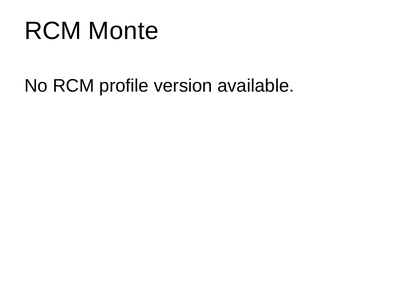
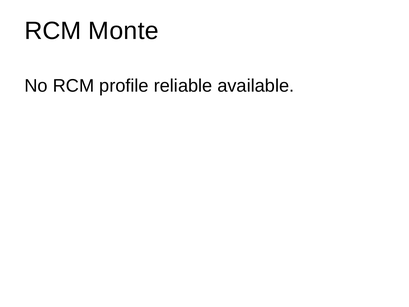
version: version -> reliable (183, 86)
